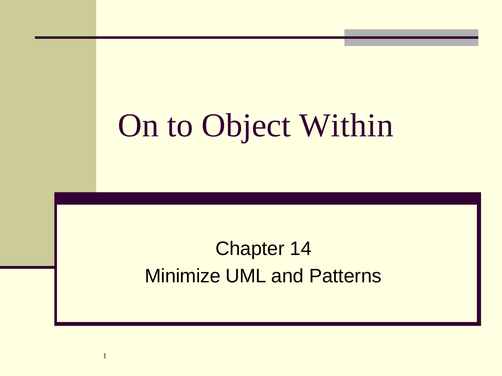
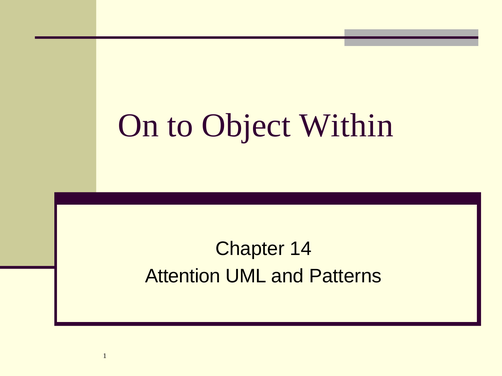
Minimize: Minimize -> Attention (183, 276)
